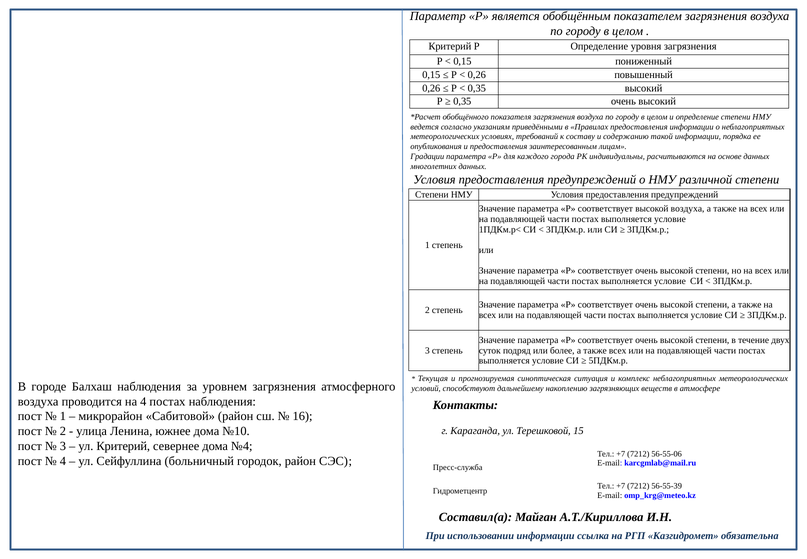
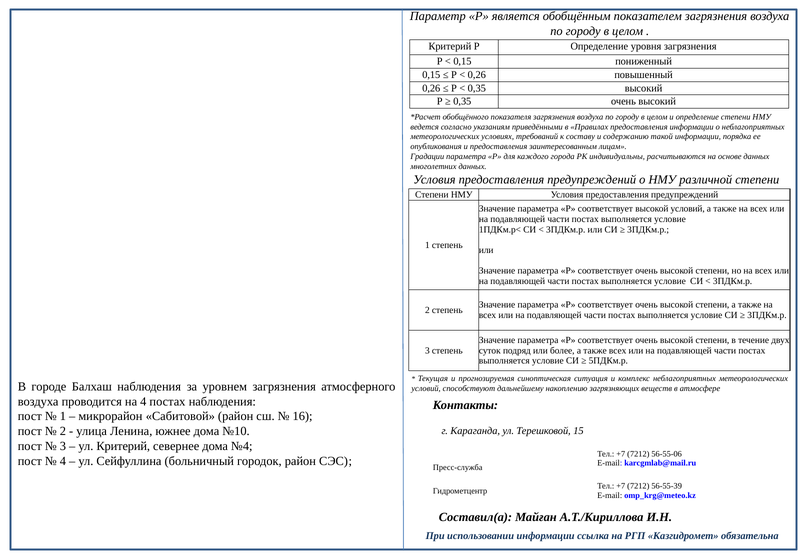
высокой воздуха: воздуха -> условий (688, 209)
